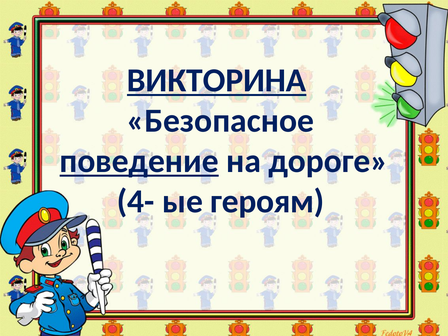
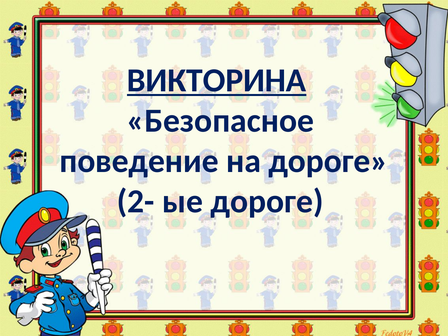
поведение underline: present -> none (139, 161)
4-: 4- -> 2- (136, 202)
ые героям: героям -> дороге (267, 202)
